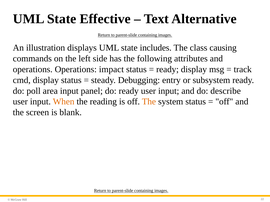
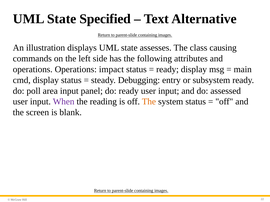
Effective: Effective -> Specified (105, 19)
includes: includes -> assesses (156, 48)
track: track -> main (243, 69)
describe: describe -> assessed (226, 91)
When colour: orange -> purple (64, 102)
